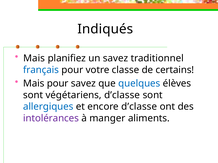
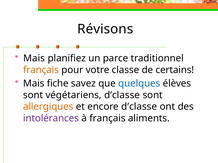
Indiqués: Indiqués -> Révisons (105, 29)
un savez: savez -> parce (116, 58)
français colour: blue -> orange (41, 70)
Mais pour: pour -> fiche (58, 84)
allergiques colour: blue -> orange (48, 107)
à manger: manger -> français (107, 119)
